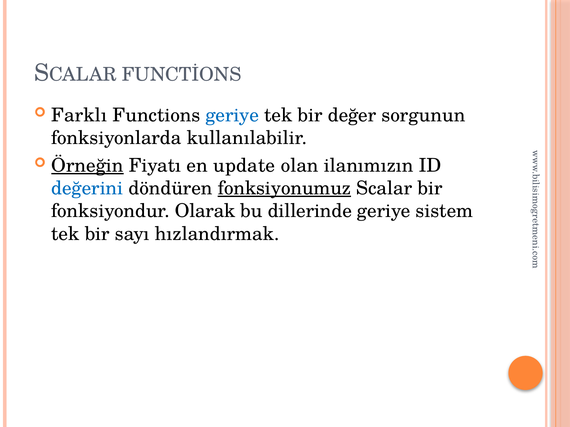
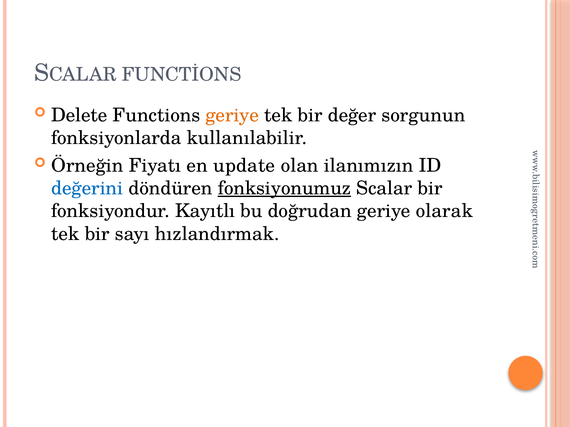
Farklı: Farklı -> Delete (79, 115)
geriye colour: blue -> orange (232, 115)
Örneğin underline: present -> none (87, 166)
Olarak: Olarak -> Kayıtlı (205, 211)
dillerinde: dillerinde -> doğrudan (310, 211)
sistem: sistem -> olarak (444, 211)
